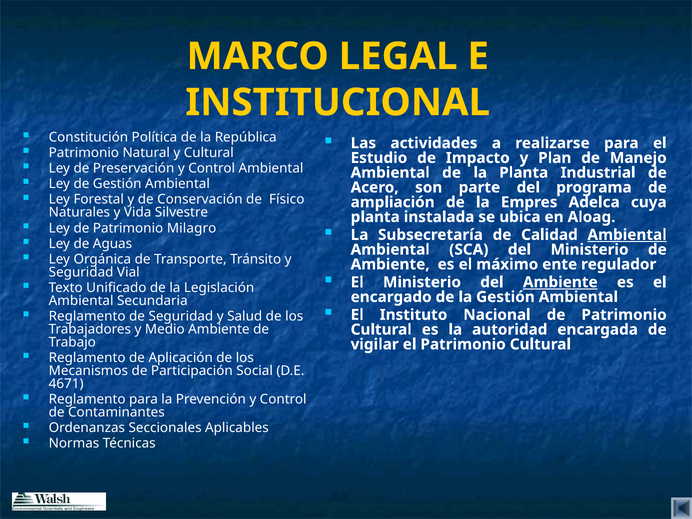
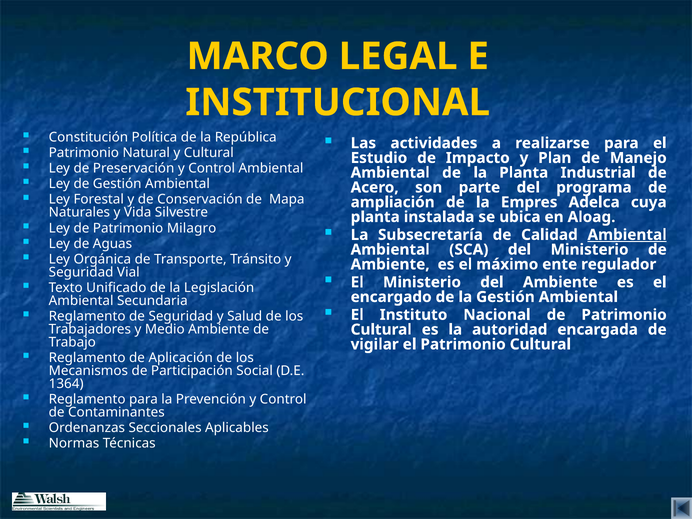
Físico: Físico -> Mapa (287, 200)
Ambiente underline: present -> none (560, 282)
4671: 4671 -> 1364 (66, 384)
